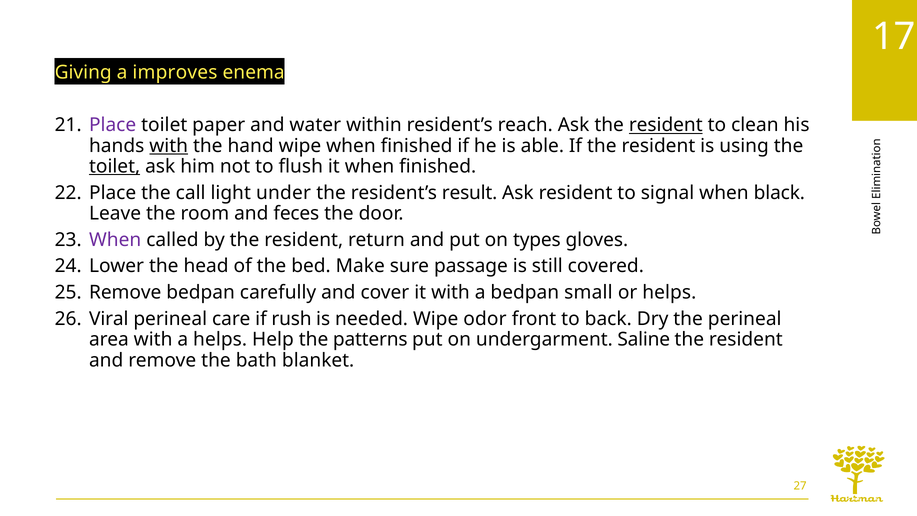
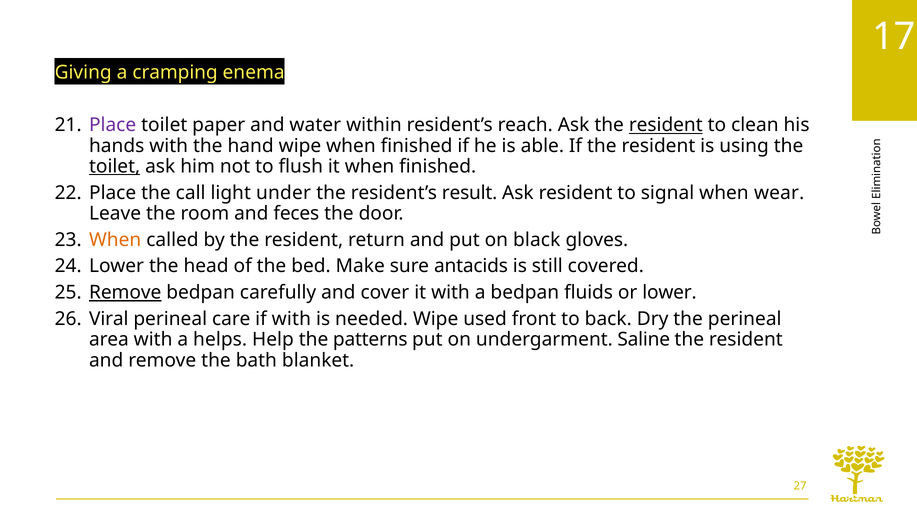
improves: improves -> cramping (175, 72)
with underline: present -> none (169, 146)
black: black -> wear (779, 193)
When colour: purple -> orange (115, 240)
types: types -> black (537, 240)
passage: passage -> antacids (471, 266)
Remove underline: none -> present (125, 292)
small: small -> fluids (589, 292)
or helps: helps -> lower (669, 292)
if rush: rush -> with (291, 319)
odor: odor -> used (485, 319)
